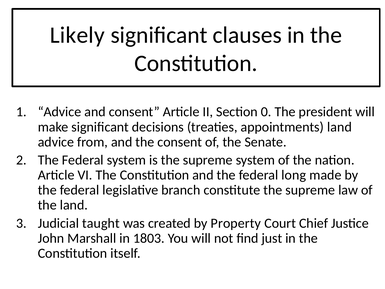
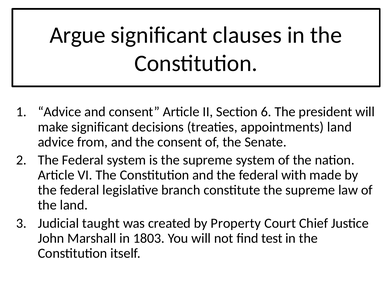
Likely: Likely -> Argue (78, 35)
0: 0 -> 6 (266, 112)
long: long -> with (294, 175)
just: just -> test (272, 238)
